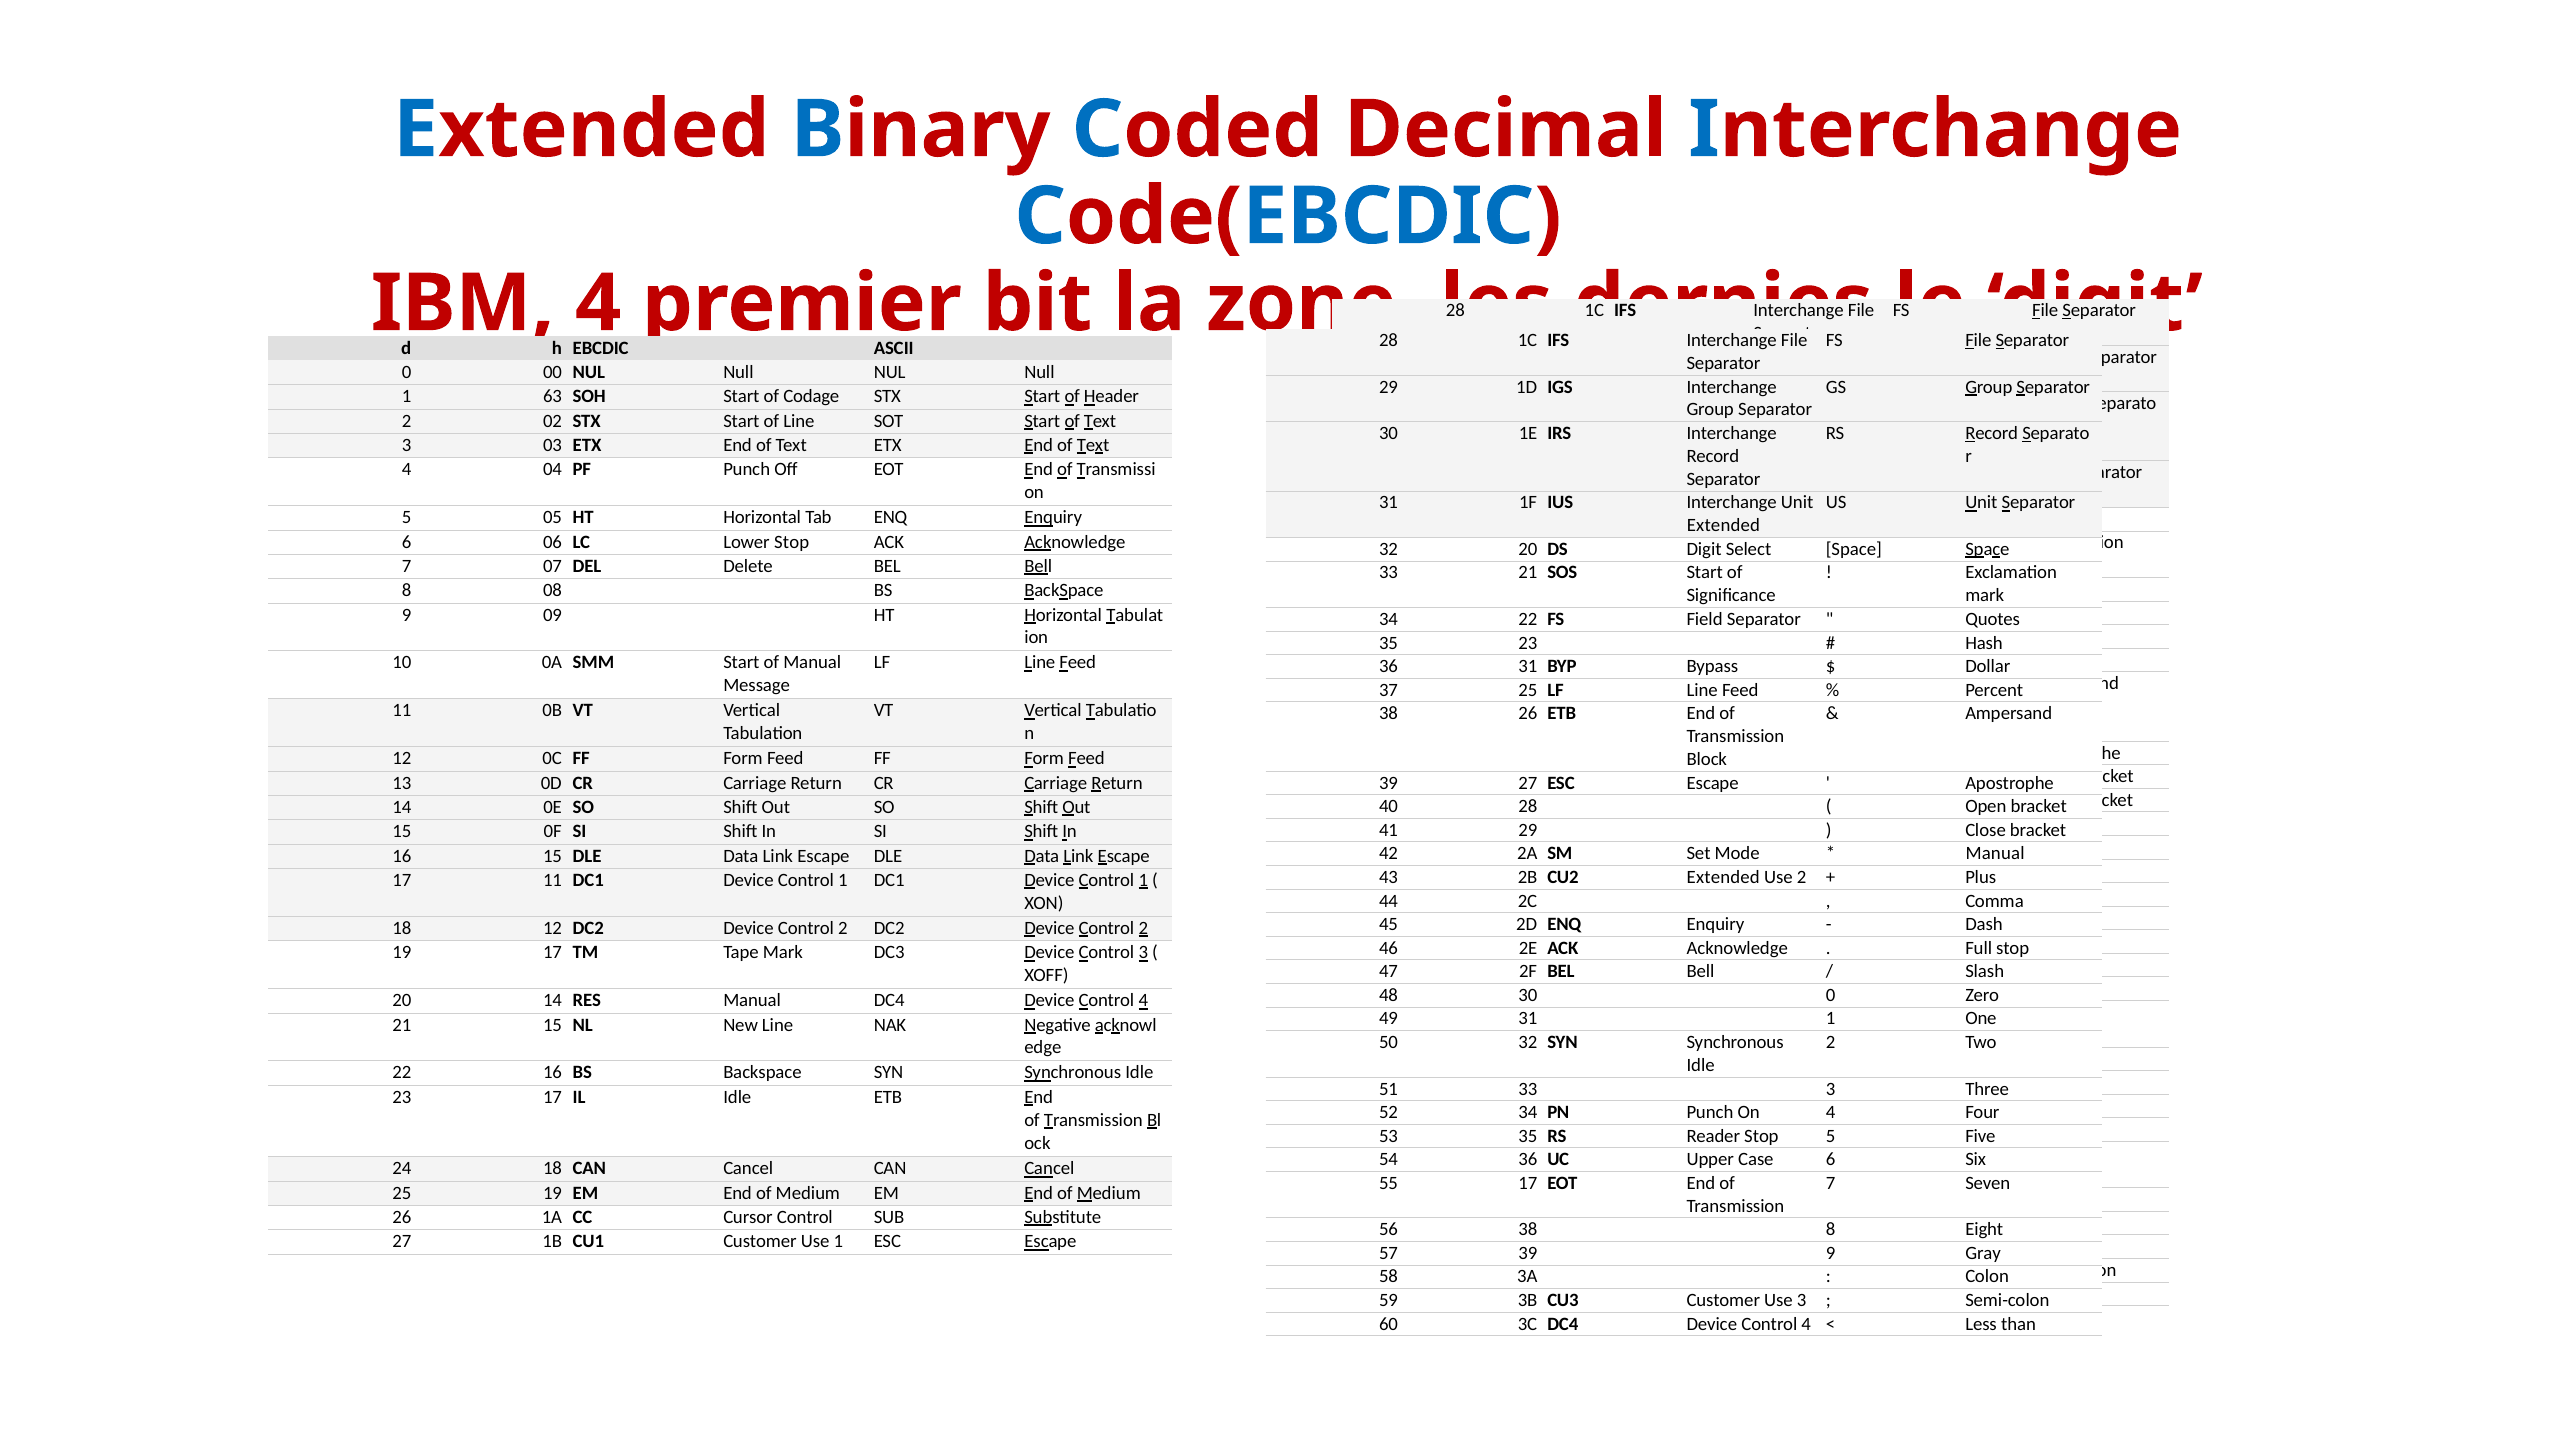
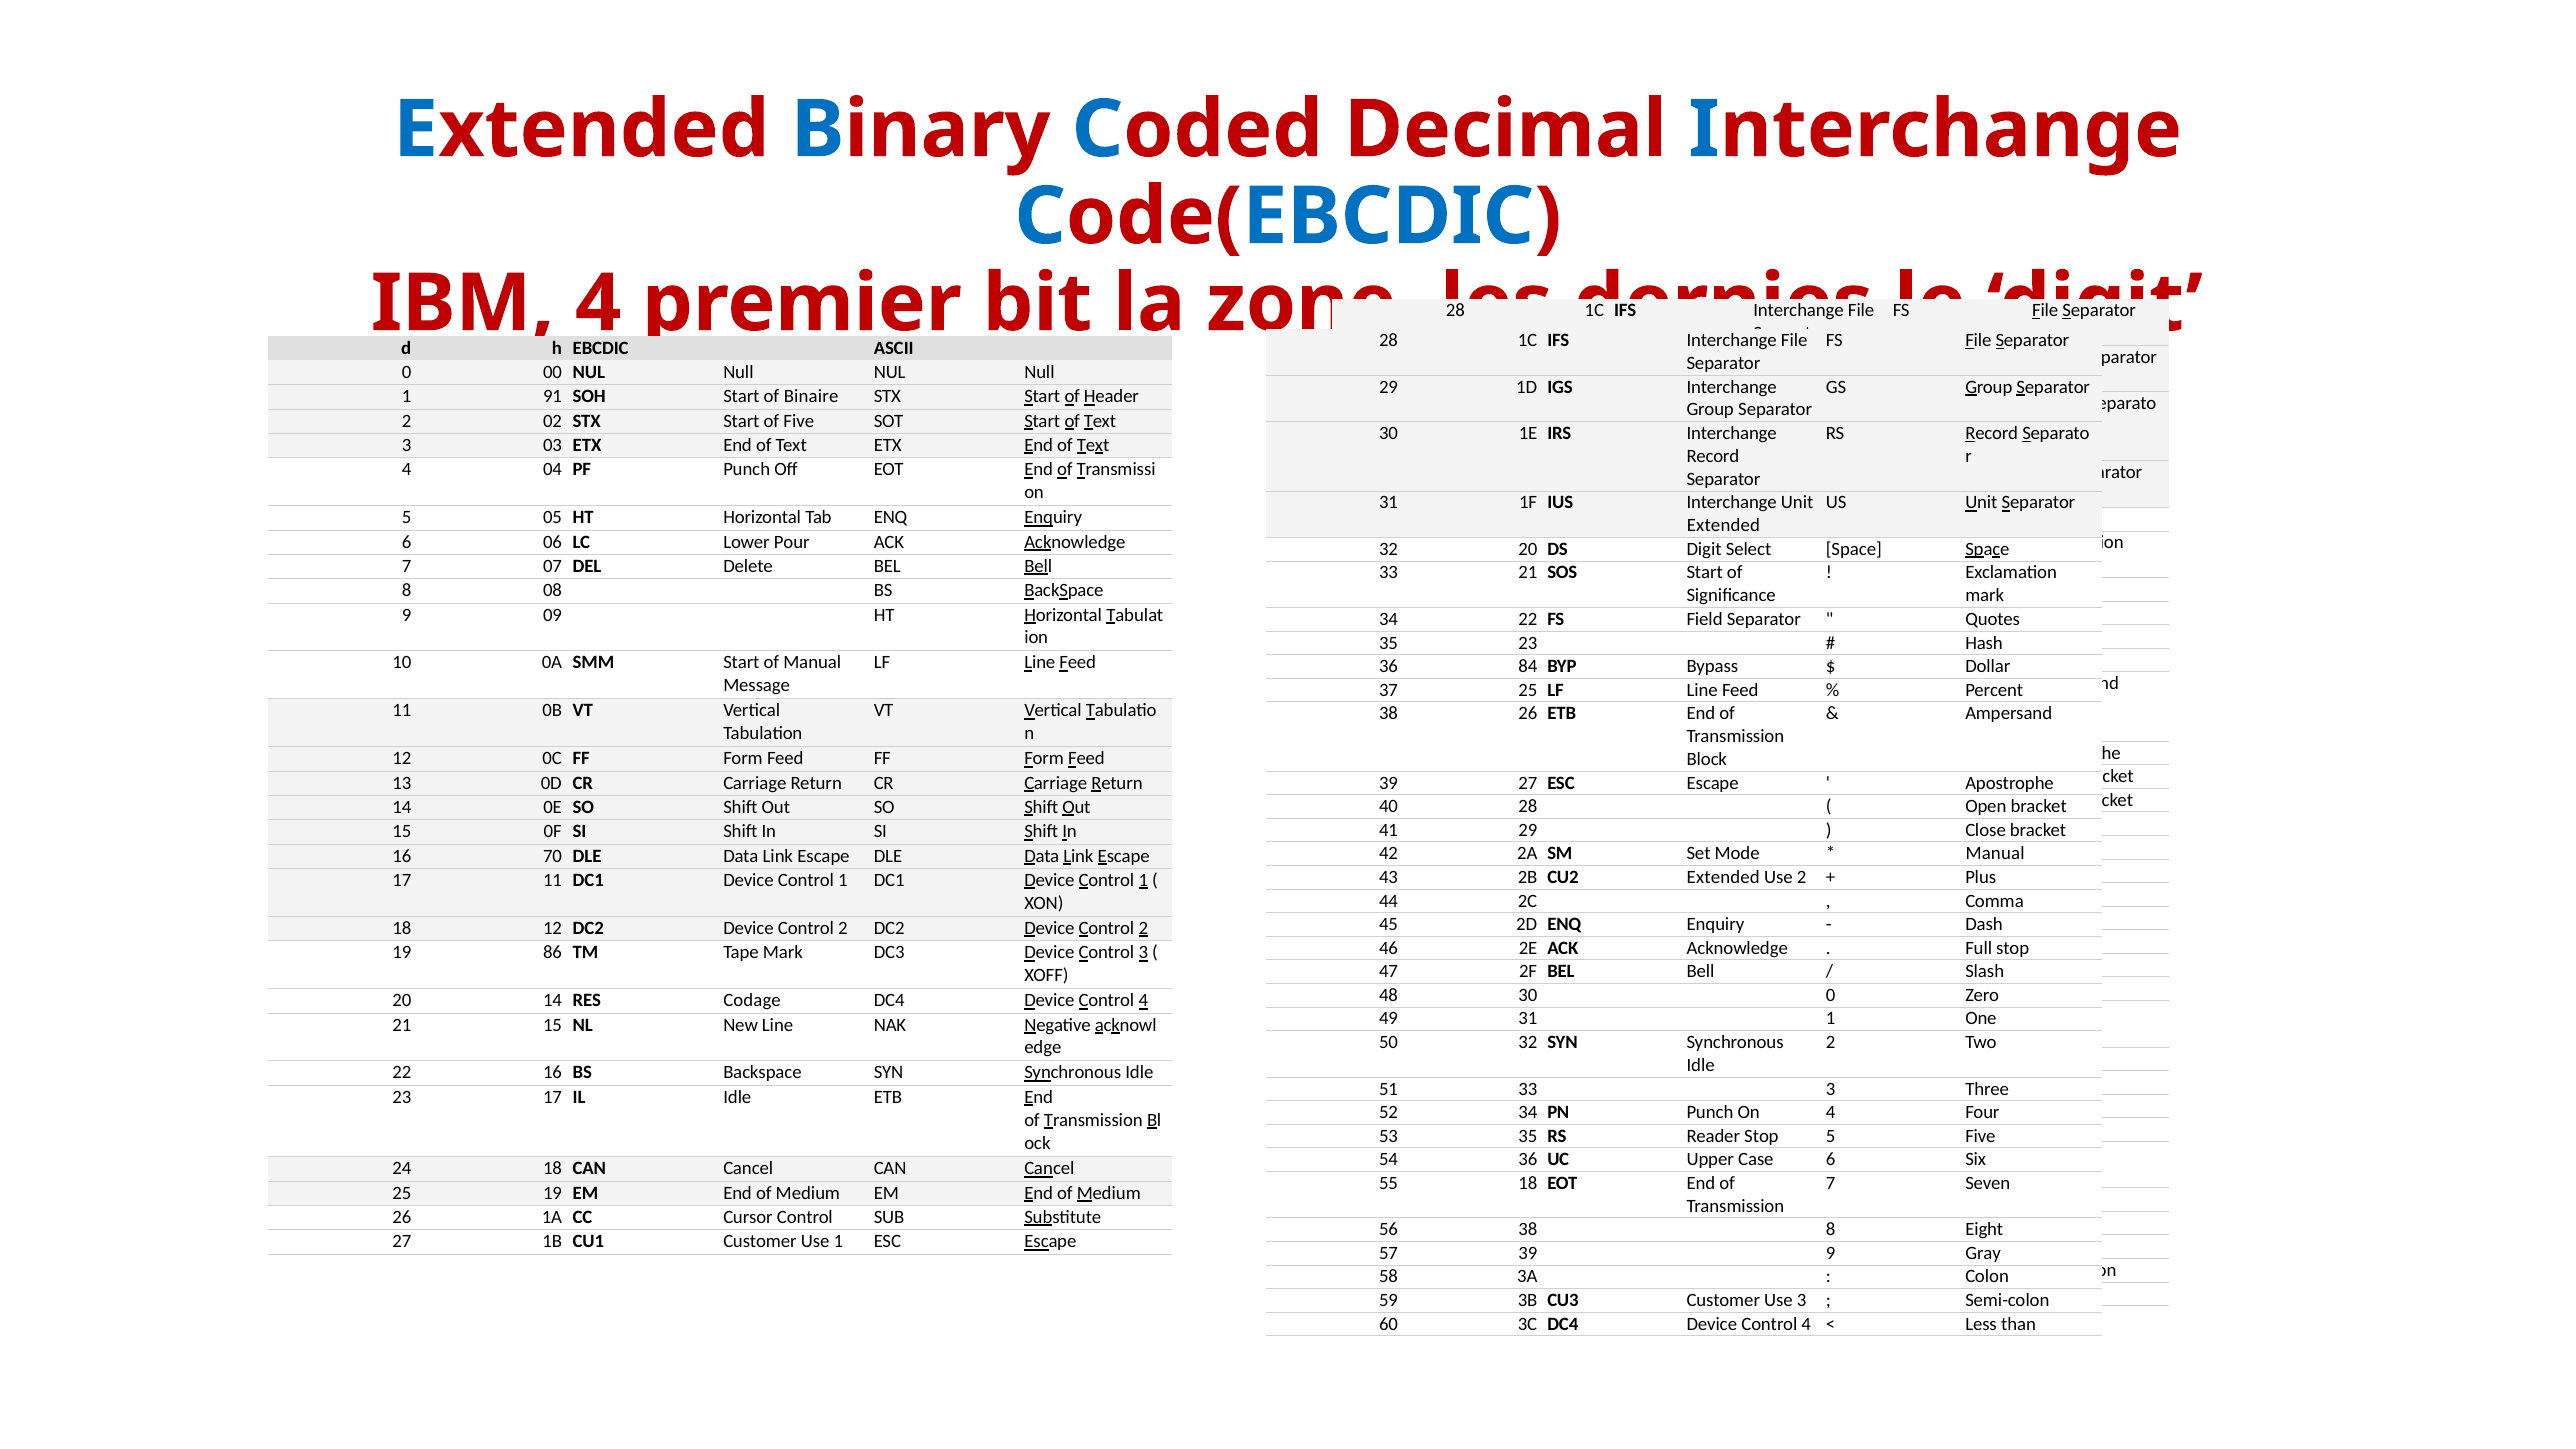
63: 63 -> 91 (552, 397)
Codage: Codage -> Binaire (811, 397)
of Line: Line -> Five (799, 421)
Lower Stop: Stop -> Pour (792, 542)
36 31: 31 -> 84 (1528, 666)
16 15: 15 -> 70 (552, 856)
19 17: 17 -> 86 (552, 953)
RES Manual: Manual -> Codage (752, 1000)
55 17: 17 -> 18 (1528, 1183)
